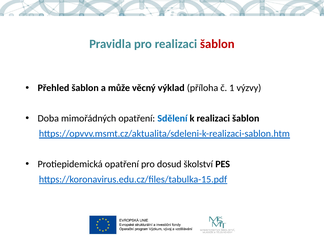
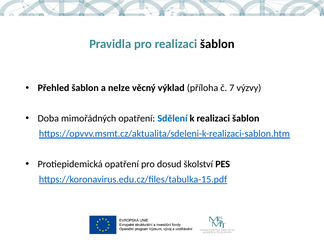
šablon colour: red -> black (217, 44)
může: může -> nelze (119, 88)
1: 1 -> 7 (232, 88)
